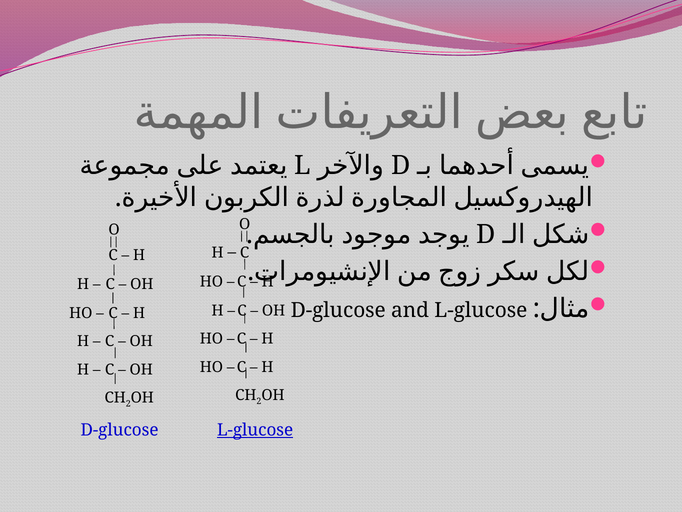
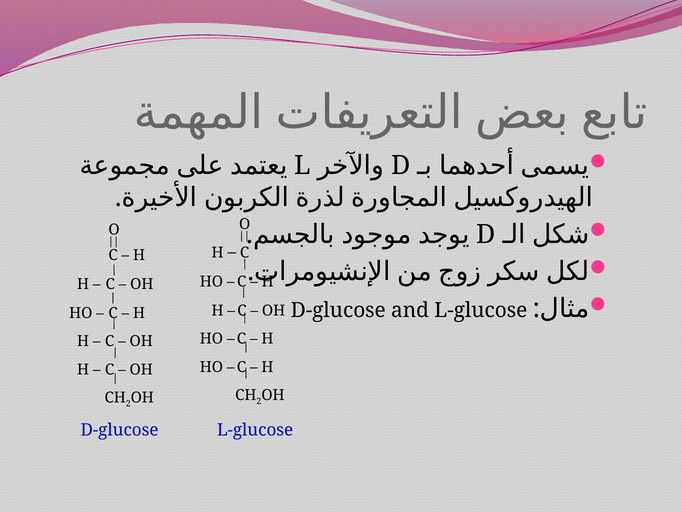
L-glucose underline: present -> none (255, 430)
